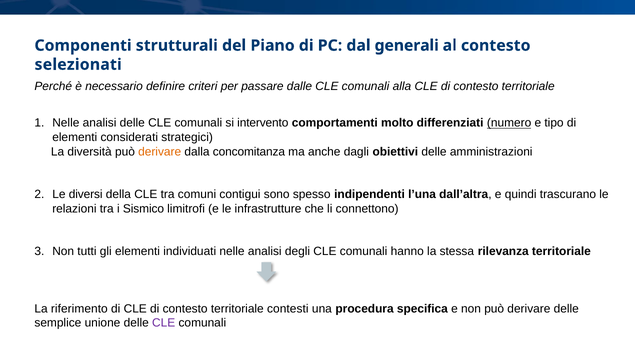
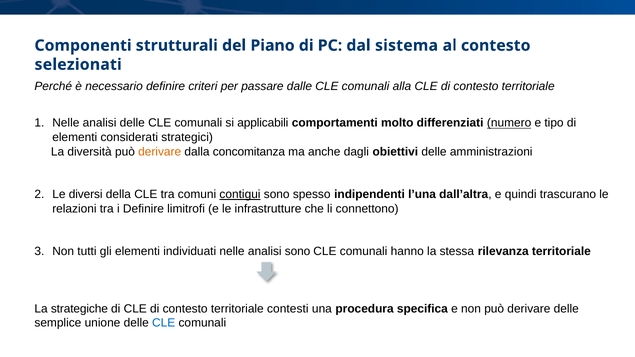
generali: generali -> sistema (407, 46)
intervento: intervento -> applicabili (263, 123)
contigui underline: none -> present (240, 195)
i Sismico: Sismico -> Definire (143, 209)
analisi degli: degli -> sono (298, 252)
riferimento: riferimento -> strategiche (79, 309)
CLE colour: purple -> blue (164, 323)
